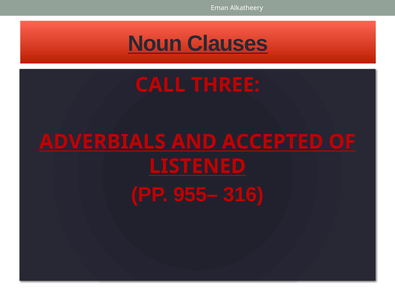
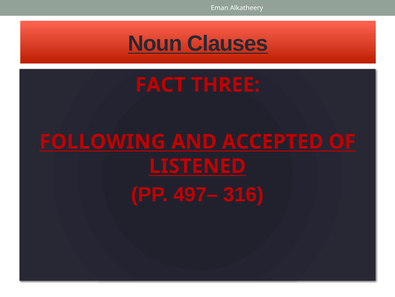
CALL: CALL -> FACT (160, 85)
ADVERBIALS: ADVERBIALS -> FOLLOWING (103, 141)
955–: 955– -> 497– (196, 194)
